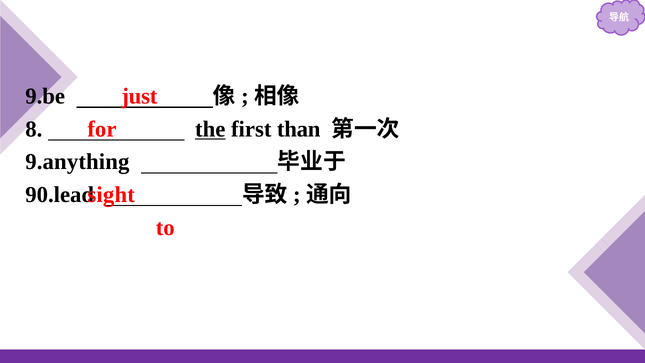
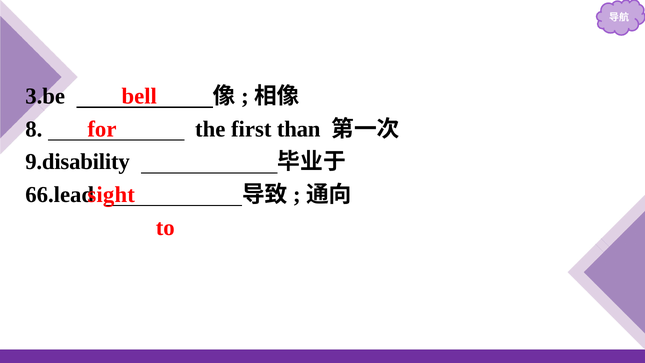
9.be: 9.be -> 3.be (45, 96)
just: just -> bell (139, 96)
the underline: present -> none (210, 129)
9.anything: 9.anything -> 9.disability (78, 162)
90.lead: 90.lead -> 66.lead (60, 195)
